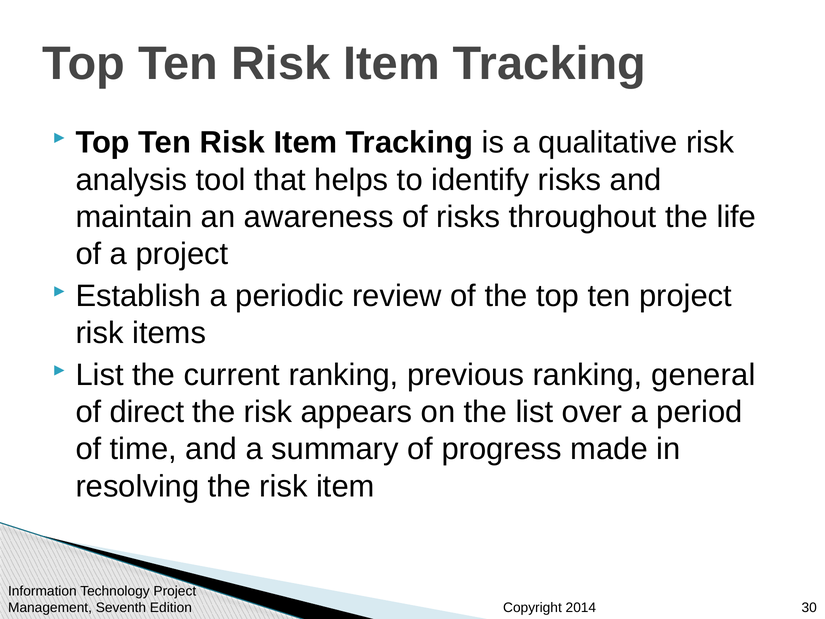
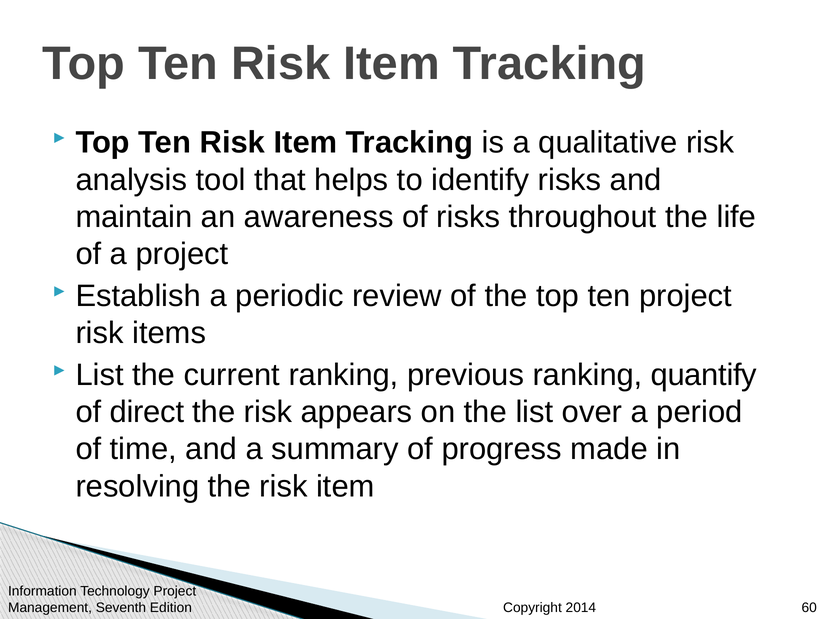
general: general -> quantify (704, 375)
30: 30 -> 60 (809, 607)
